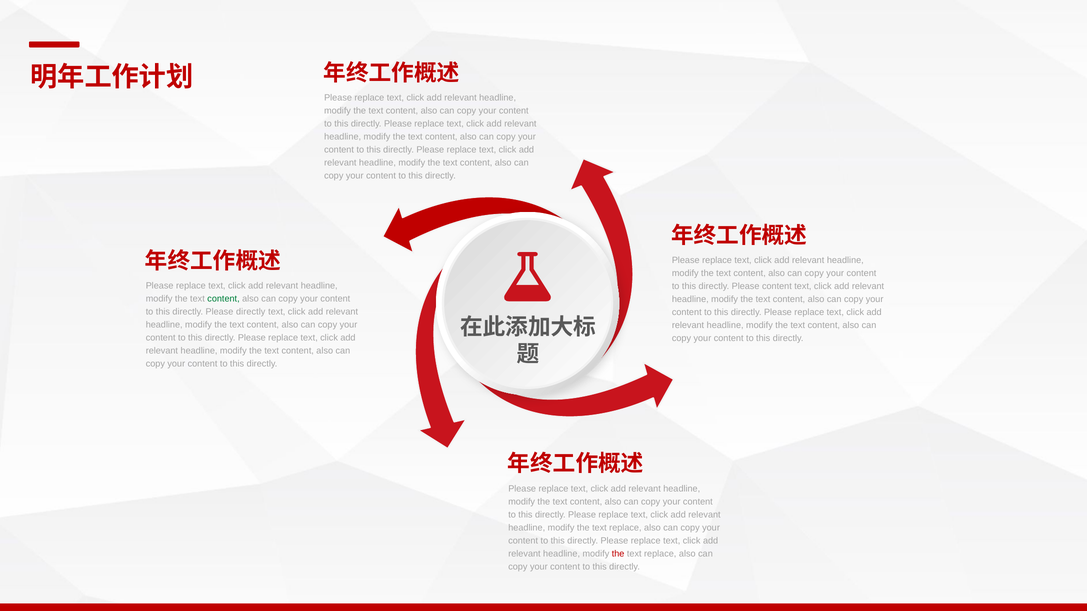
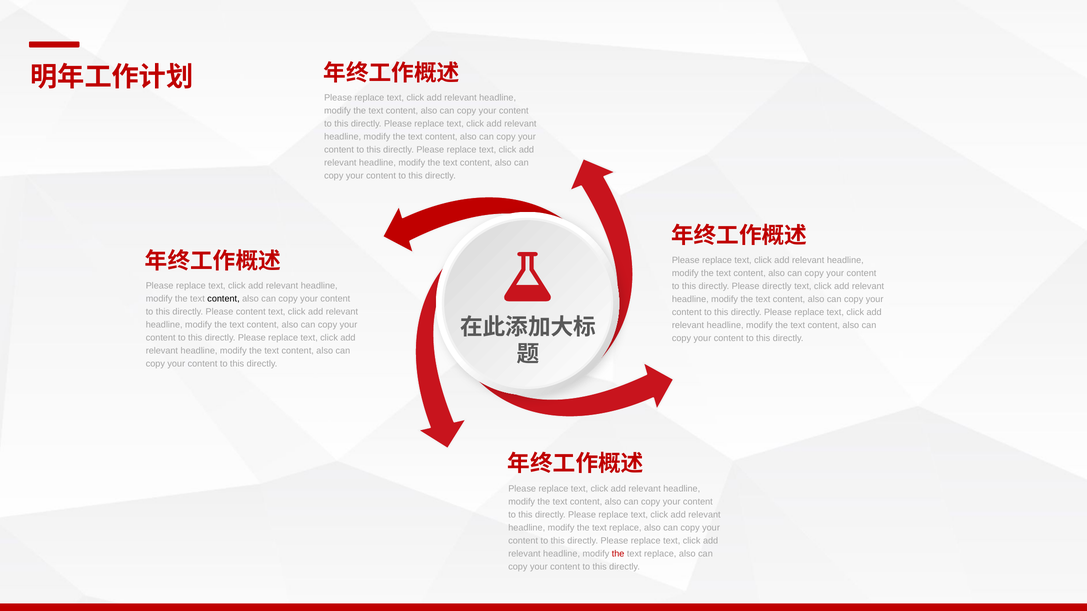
Please content: content -> directly (777, 286)
content colour: green -> black (223, 299)
Please directly: directly -> content (251, 312)
